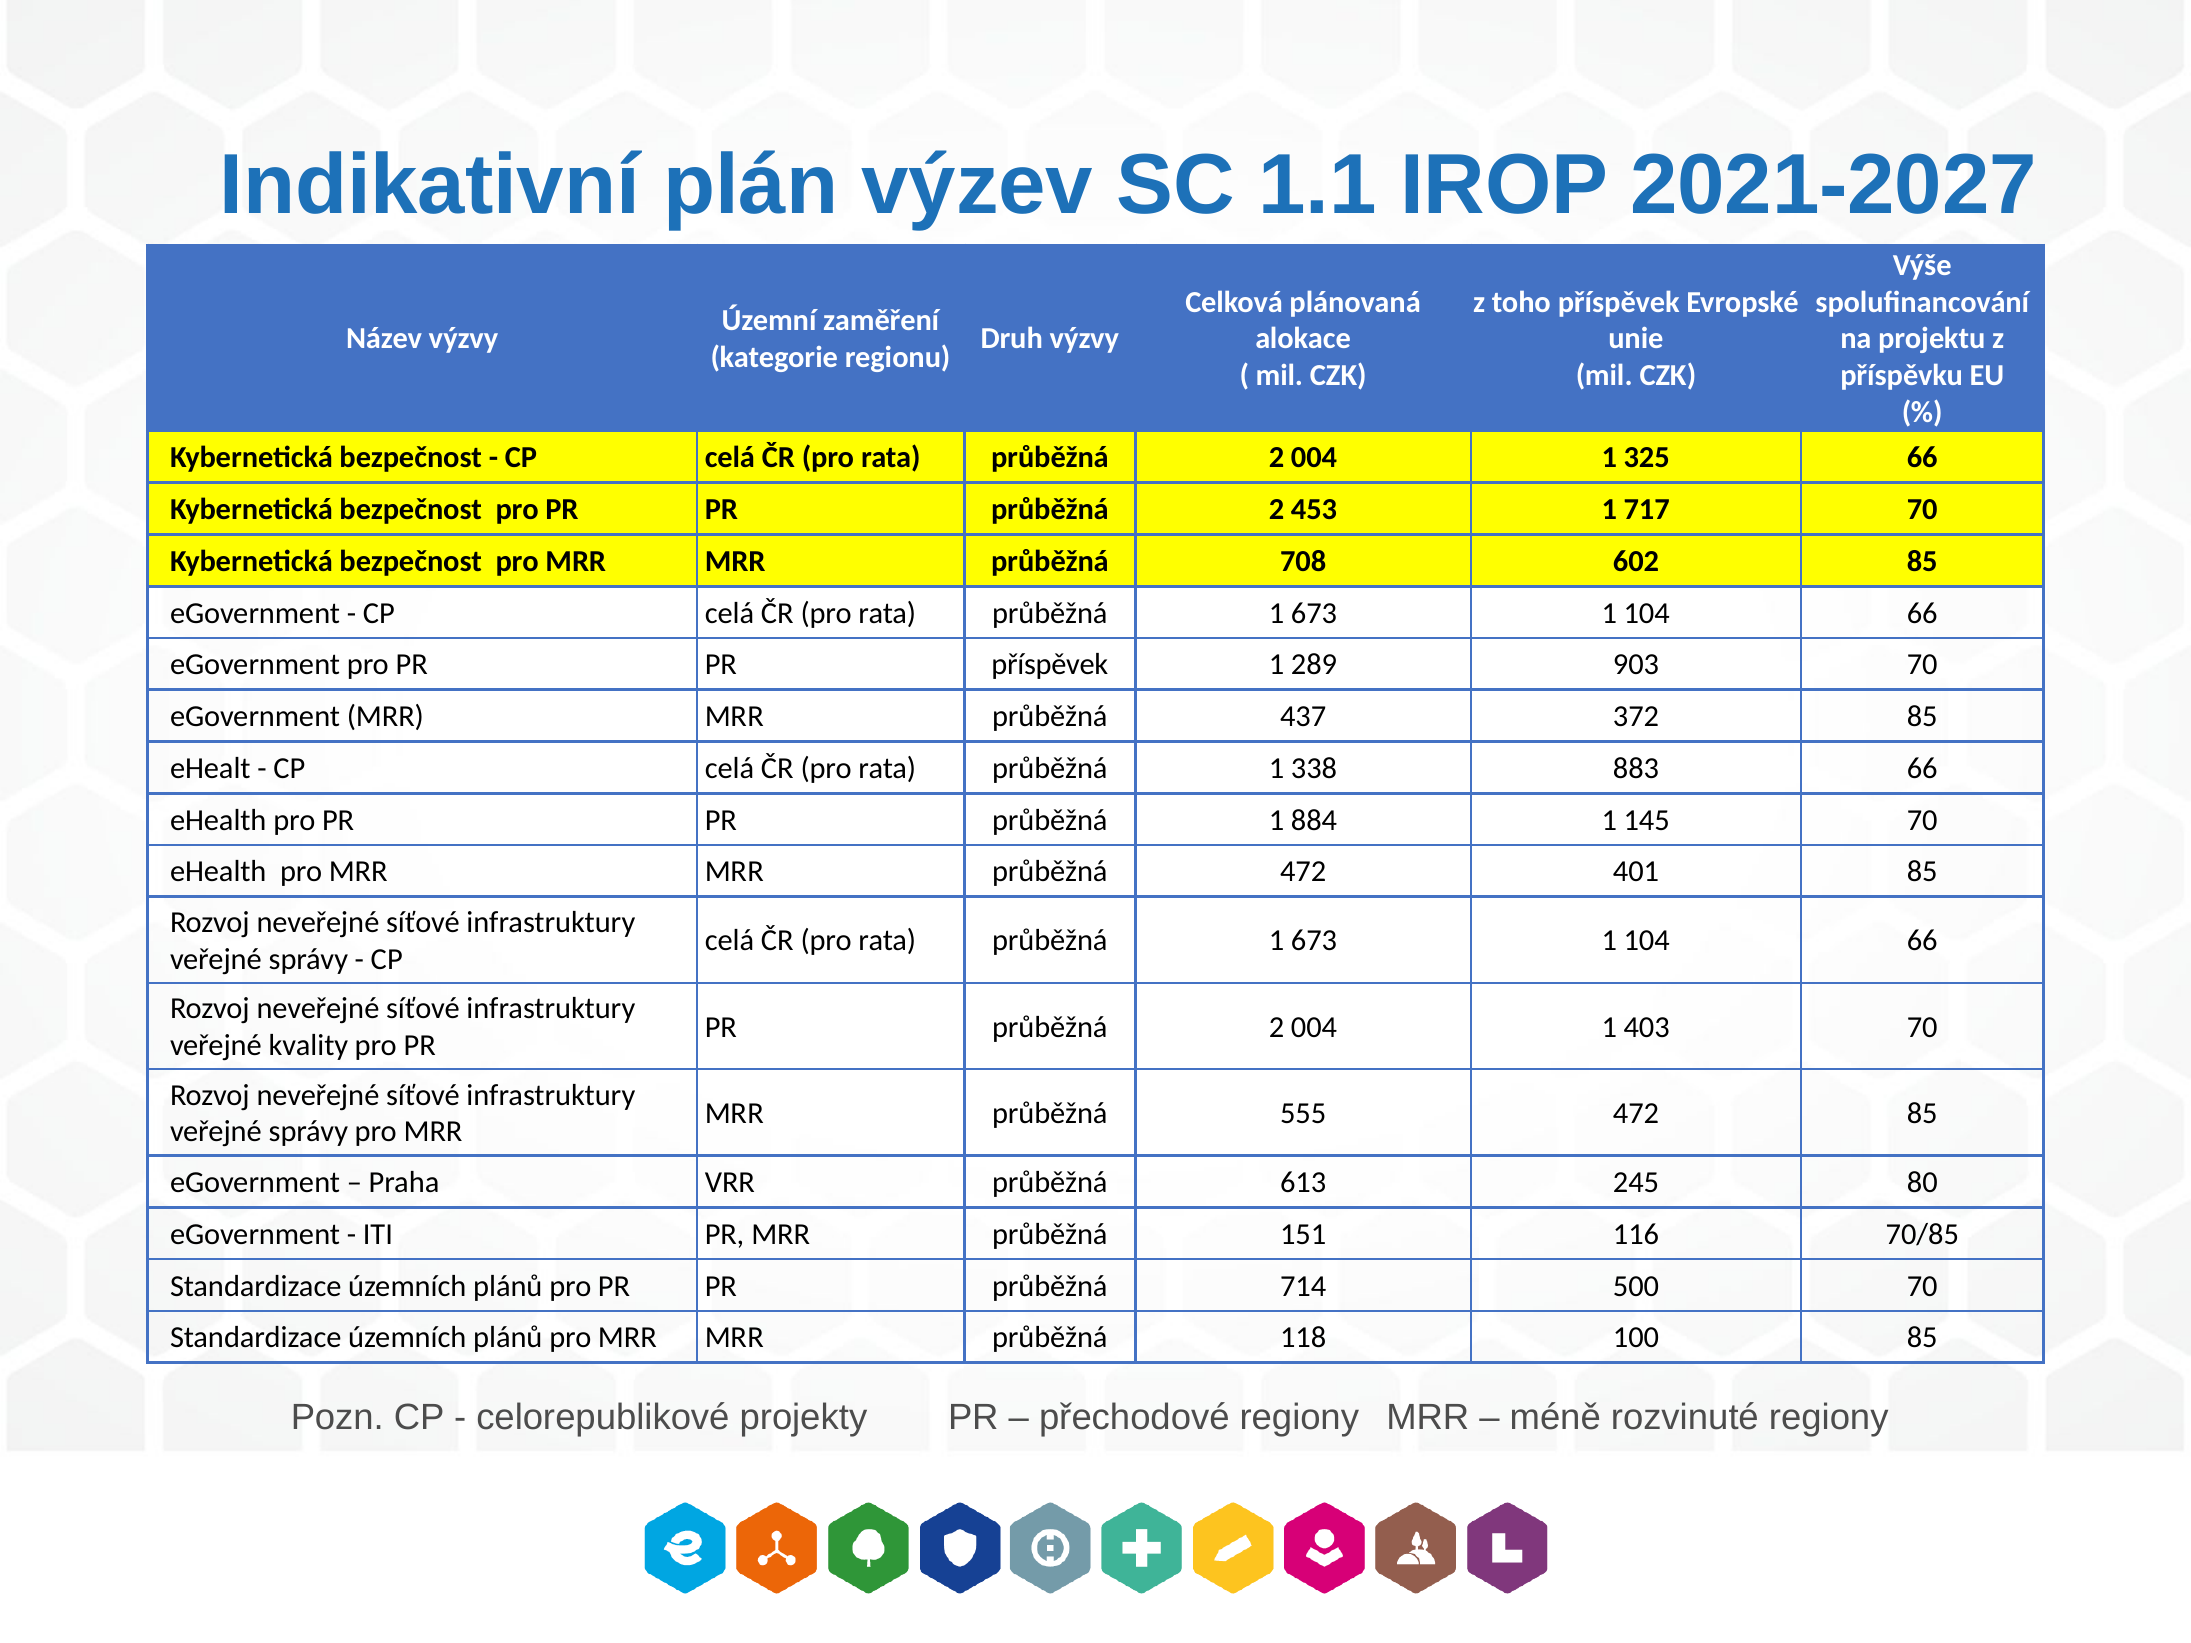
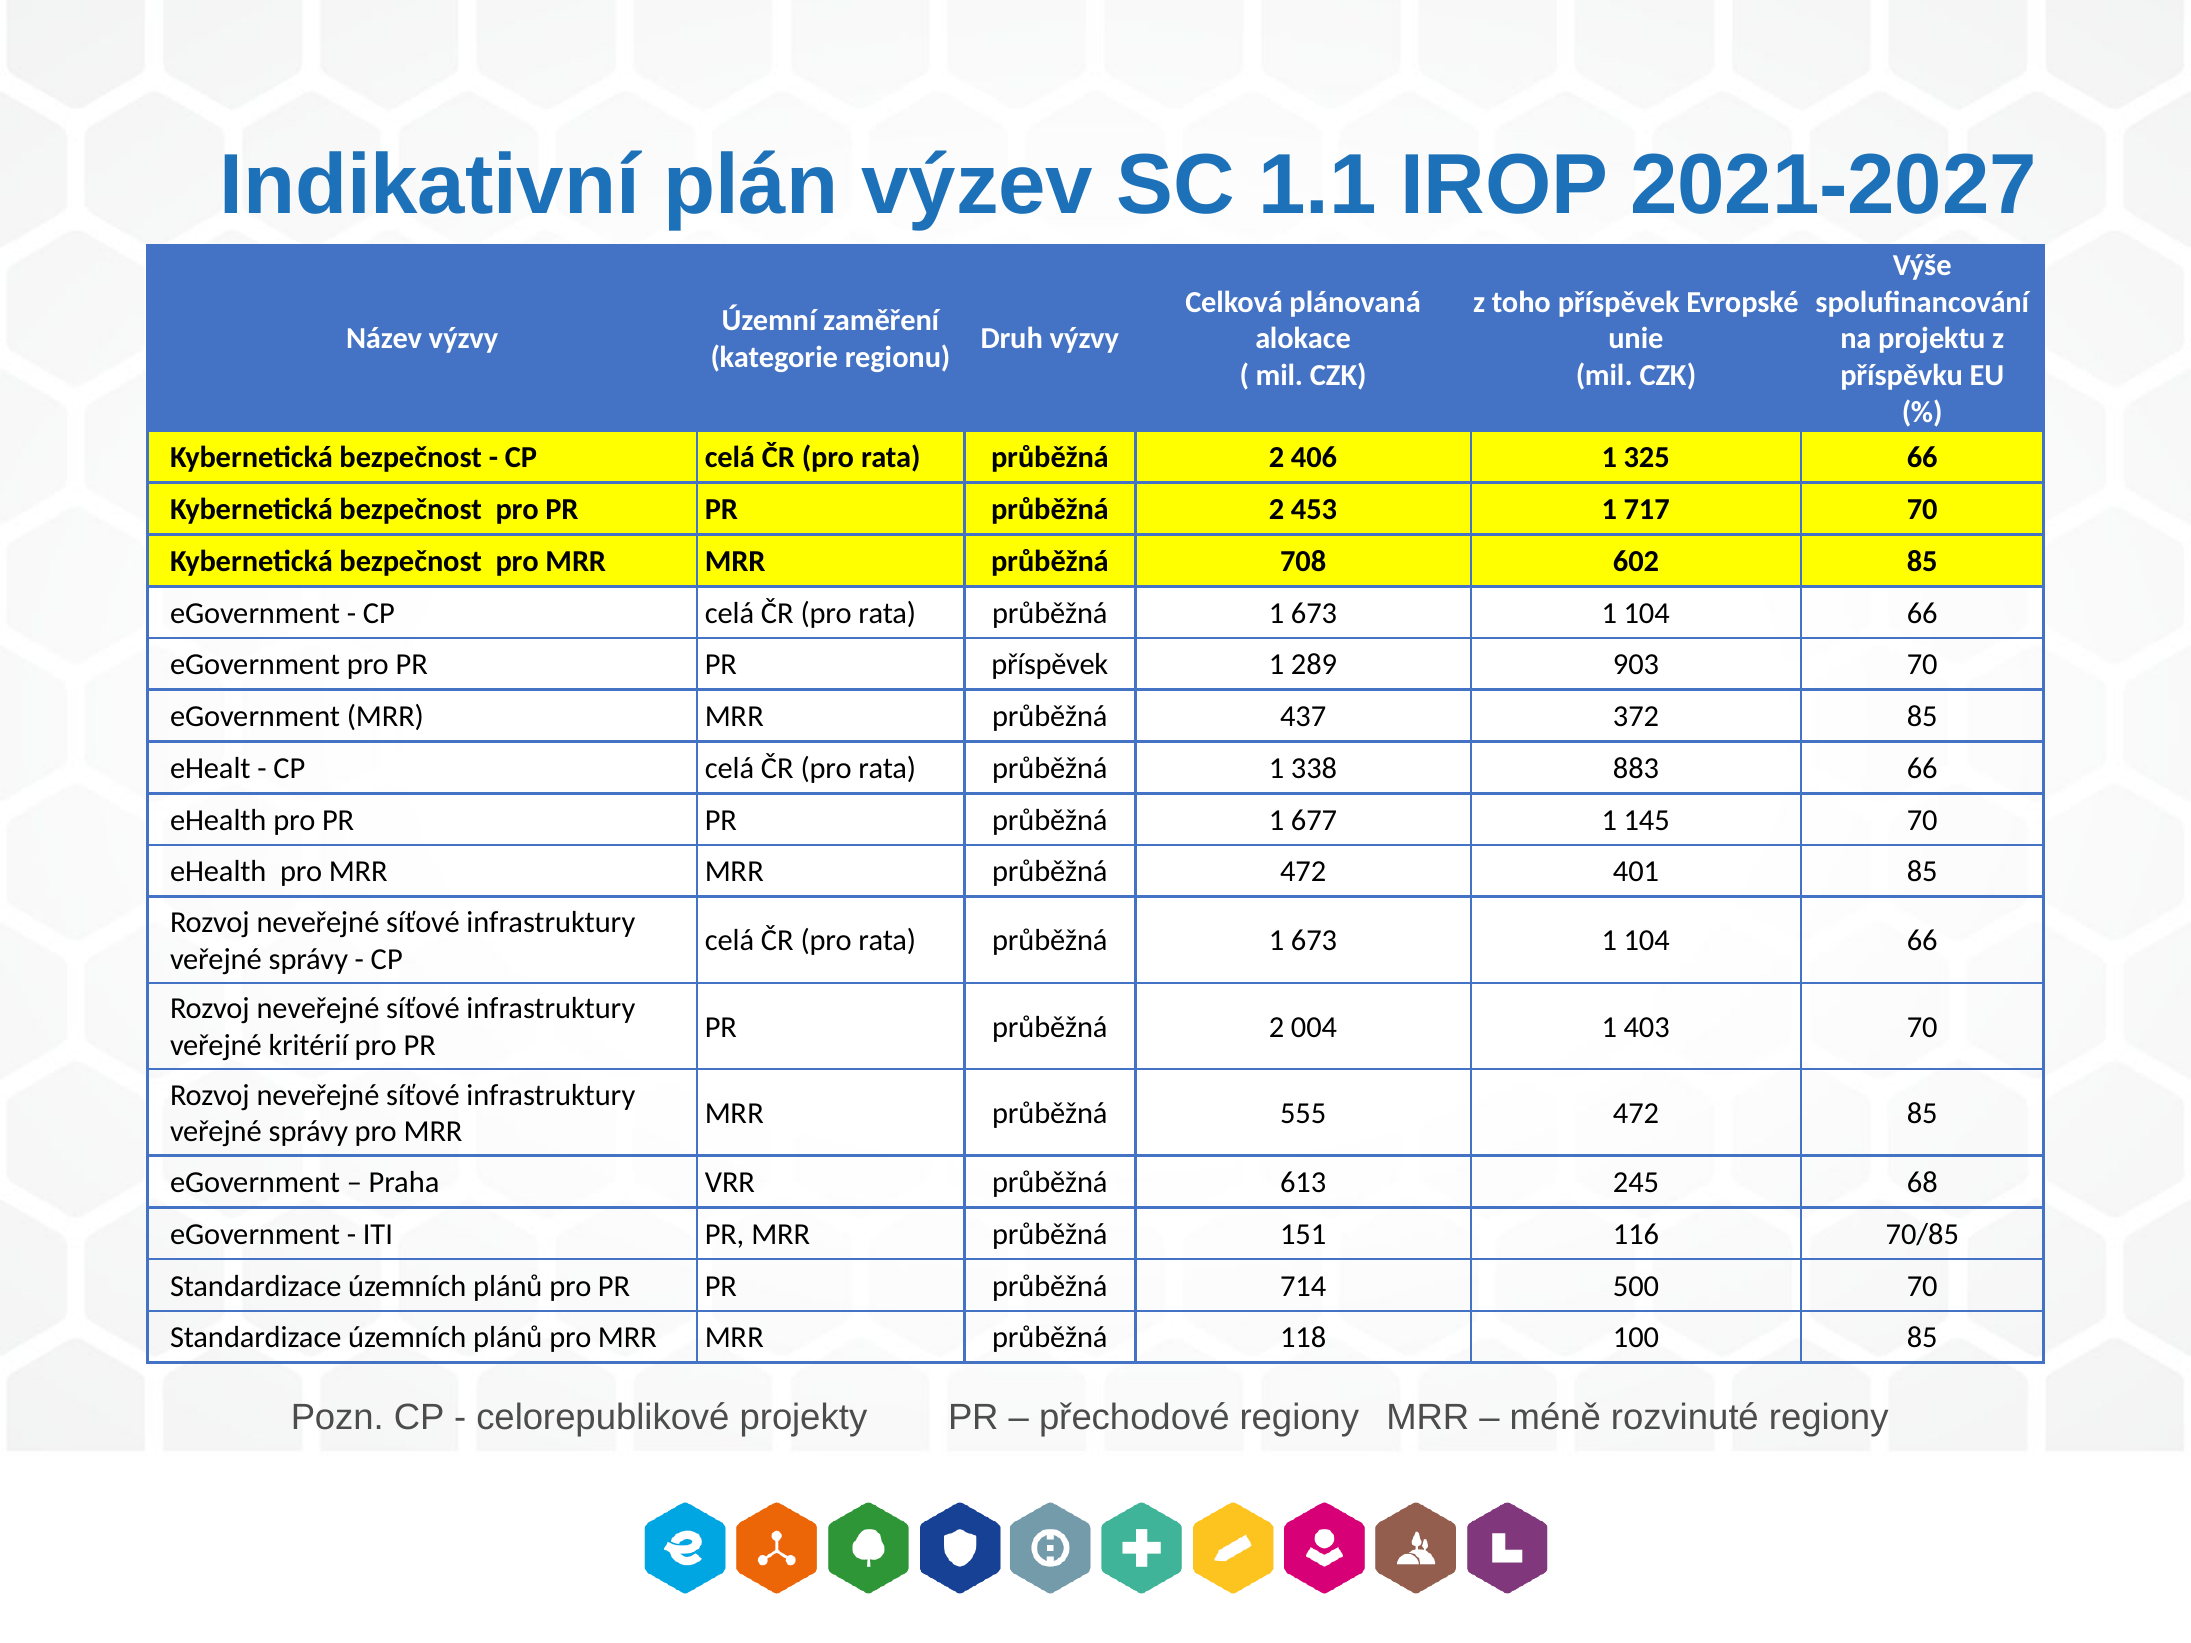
rata průběžná 2 004: 004 -> 406 (1314, 458)
884: 884 -> 677 (1314, 820)
kvality: kvality -> kritérií (308, 1046)
80: 80 -> 68 (1922, 1183)
